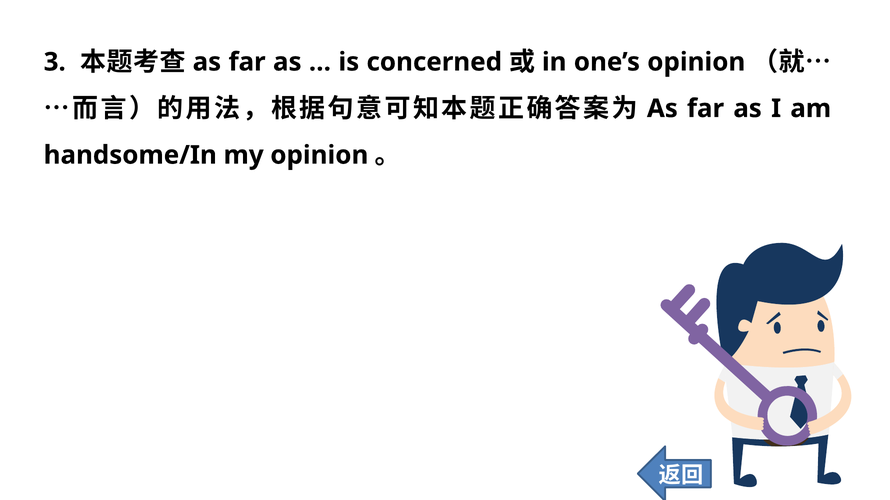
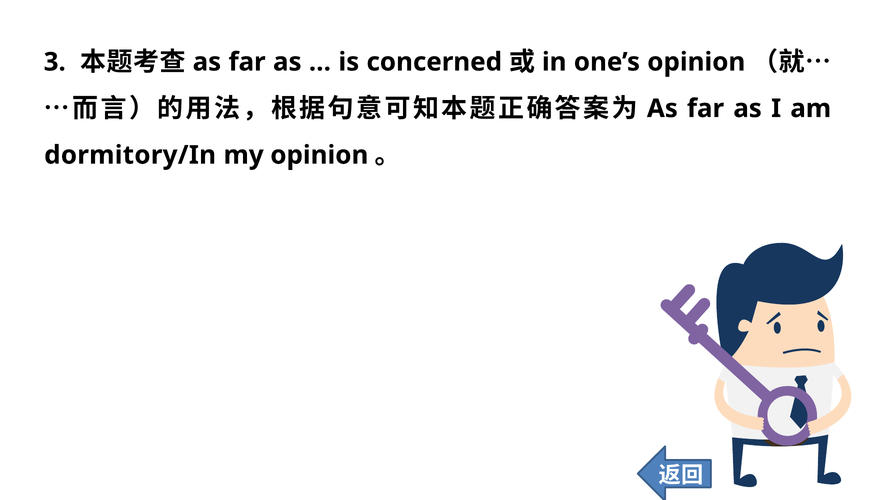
handsome/In: handsome/In -> dormitory/In (130, 155)
